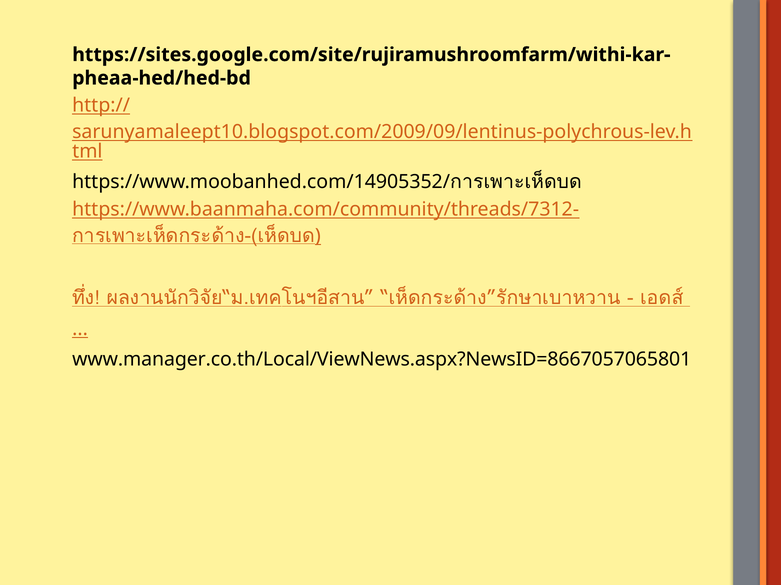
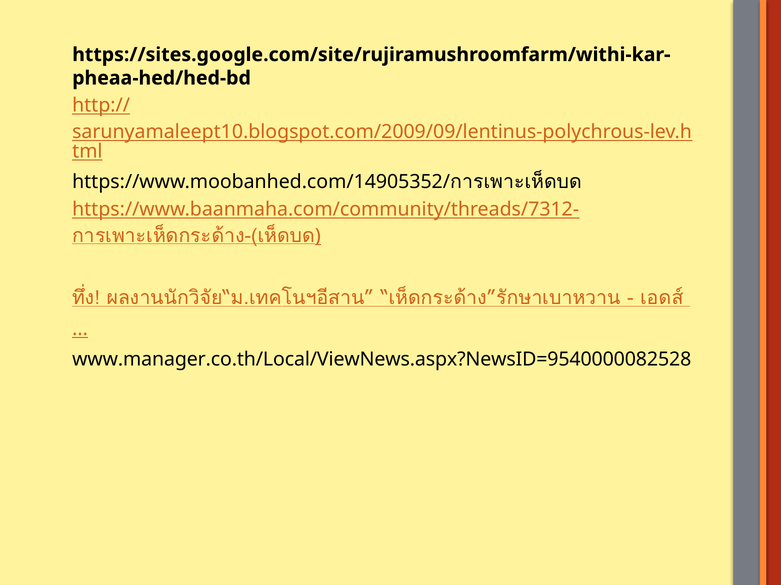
www.manager.co.th/Local/ViewNews.aspx?NewsID=8667057065801: www.manager.co.th/Local/ViewNews.aspx?NewsID=8667057065801 -> www.manager.co.th/Local/ViewNews.aspx?NewsID=9540000082528 (382, 360)
